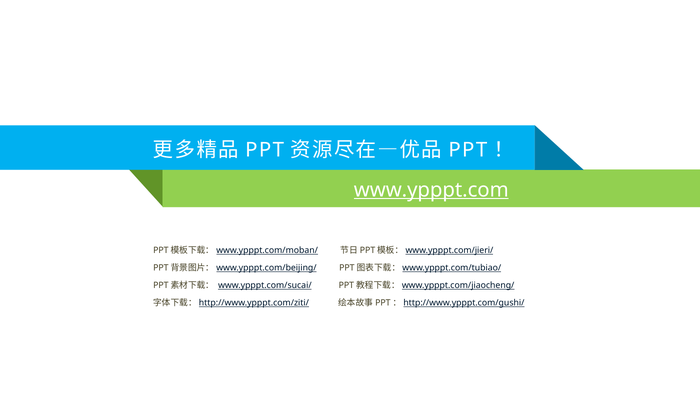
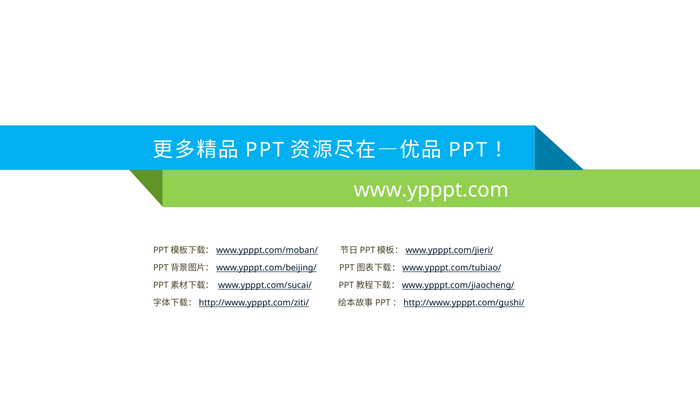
www.ypppt.com underline: present -> none (431, 190)
